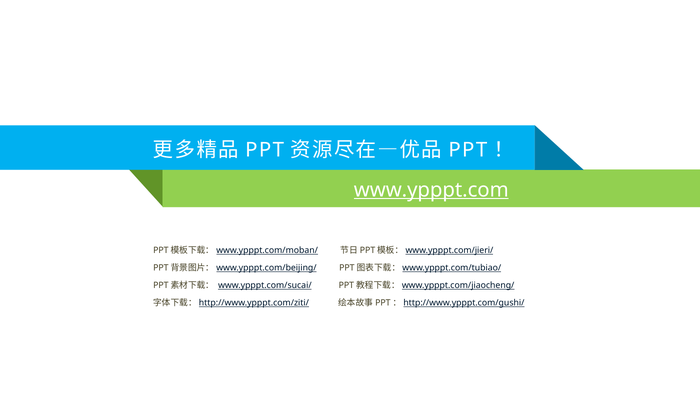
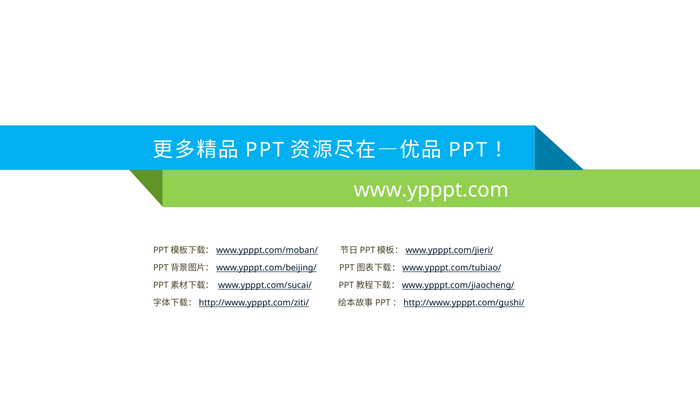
www.ypppt.com underline: present -> none (431, 190)
